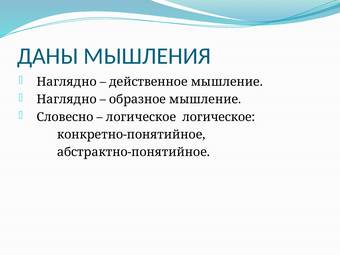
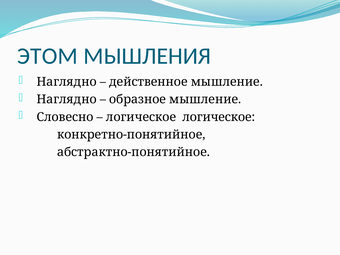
ДАНЫ: ДАНЫ -> ЭТОМ (47, 56)
